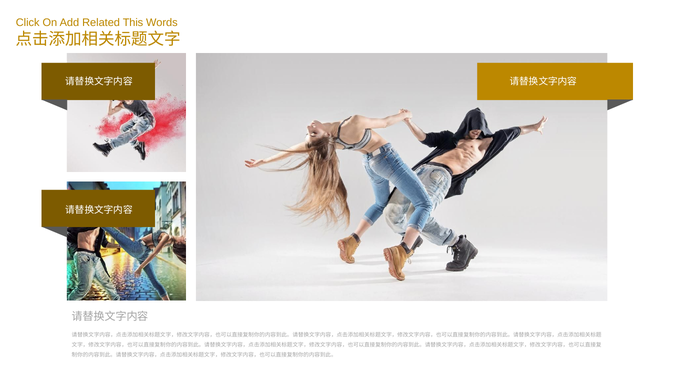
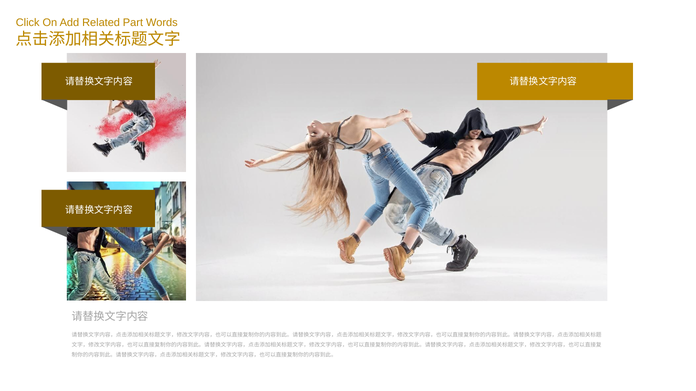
This: This -> Part (133, 23)
